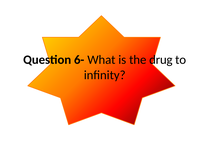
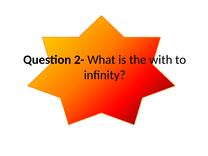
6-: 6- -> 2- (79, 60)
drug: drug -> with (161, 60)
